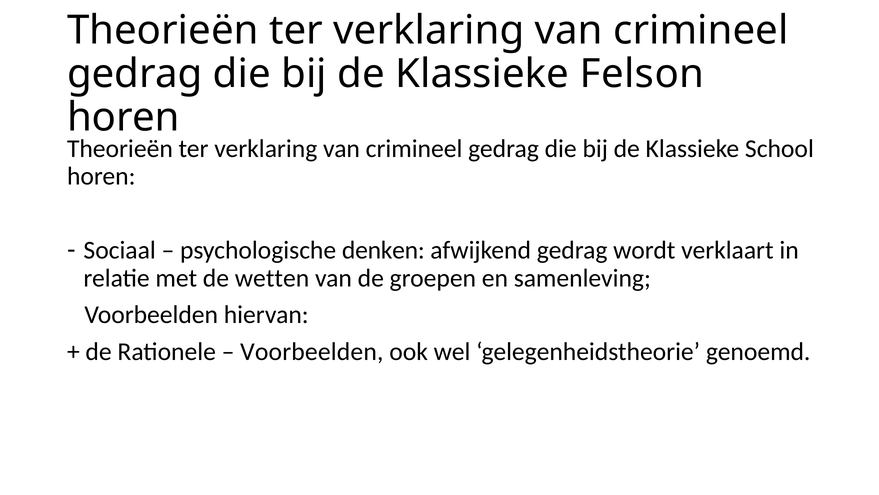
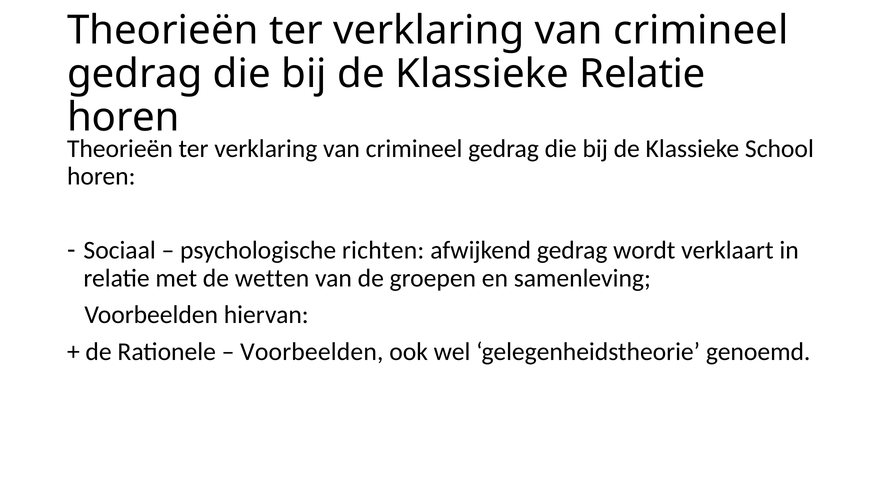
Klassieke Felson: Felson -> Relatie (642, 74)
denken: denken -> richten (383, 250)
